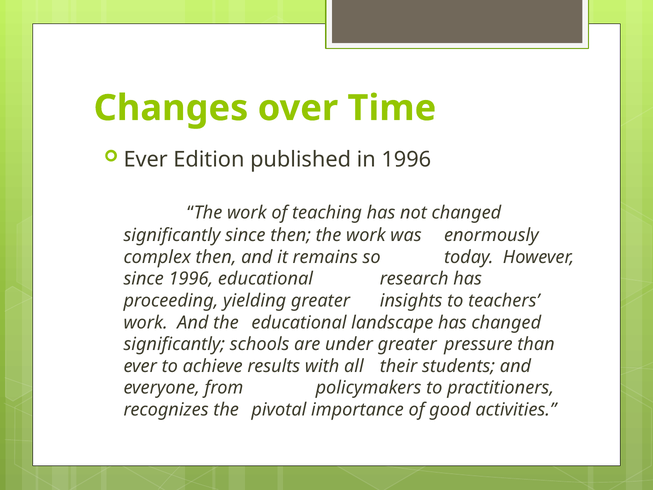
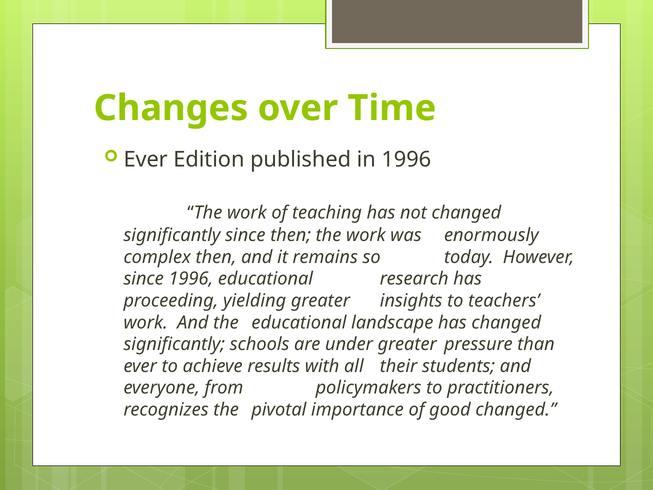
good activities: activities -> changed (516, 409)
